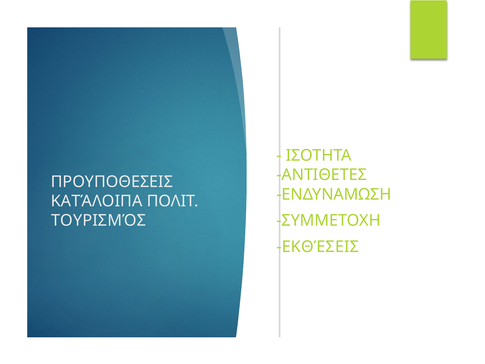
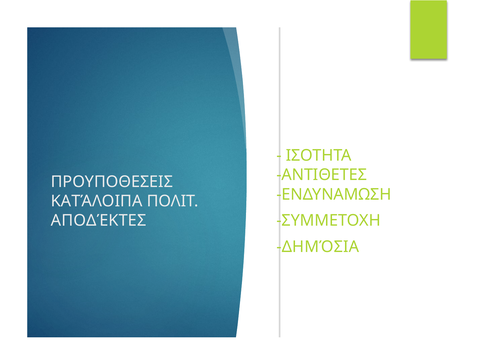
ΤΟΥΡΙΣΜΌΣ: ΤΟΥΡΙΣΜΌΣ -> ΑΠΟΔΈΚΤΕΣ (99, 220)
ΕΚΘΈΣΕΙΣ: ΕΚΘΈΣΕΙΣ -> ΔΗΜΌΣΙΑ (318, 246)
